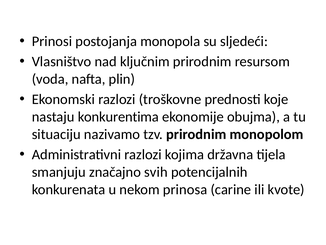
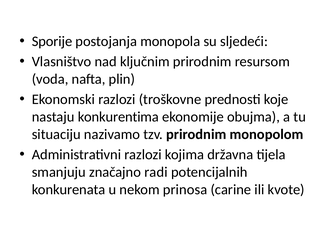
Prinosi: Prinosi -> Sporije (52, 41)
svih: svih -> radi (156, 172)
